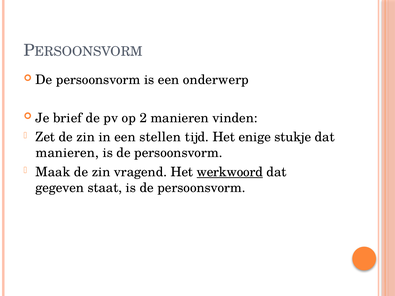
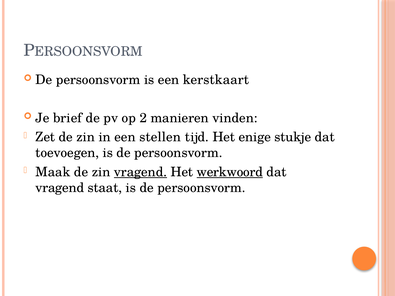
onderwerp: onderwerp -> kerstkaart (216, 80)
manieren: manieren -> toevoegen (67, 153)
vragend underline: none -> present (140, 172)
gegeven: gegeven -> vragend (60, 188)
